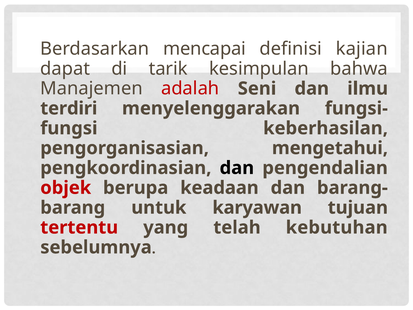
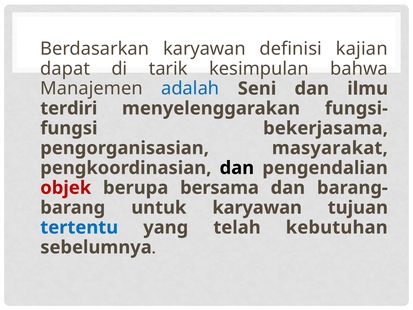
Berdasarkan mencapai: mencapai -> karyawan (205, 49)
adalah colour: red -> blue (190, 88)
keberhasilan: keberhasilan -> bekerjasama (326, 128)
mengetahui: mengetahui -> masyarakat (330, 148)
keadaan: keadaan -> bersama (220, 188)
tertentu colour: red -> blue (79, 227)
